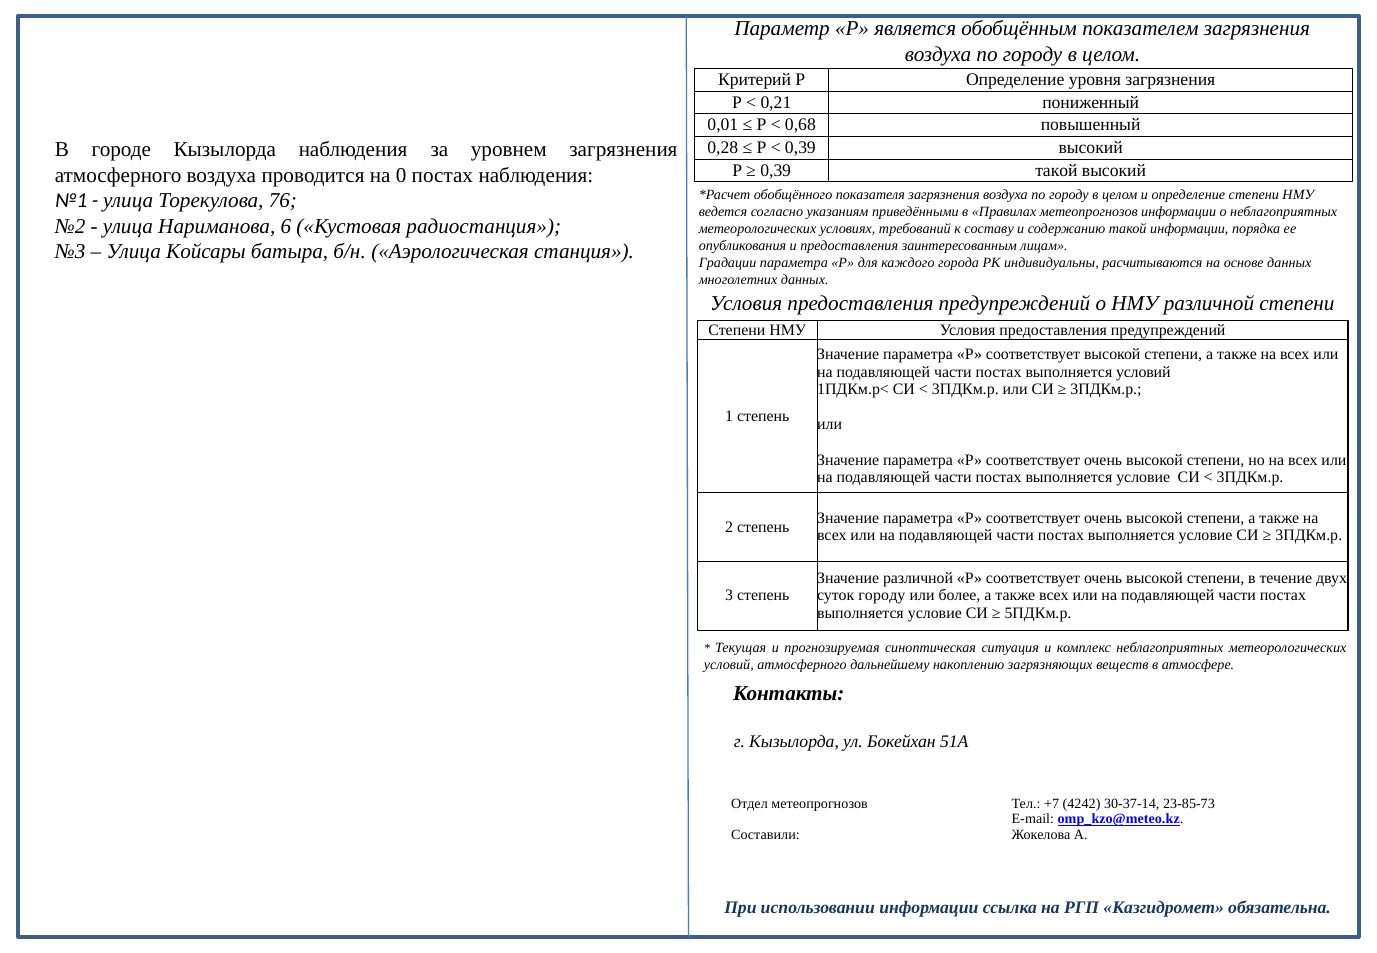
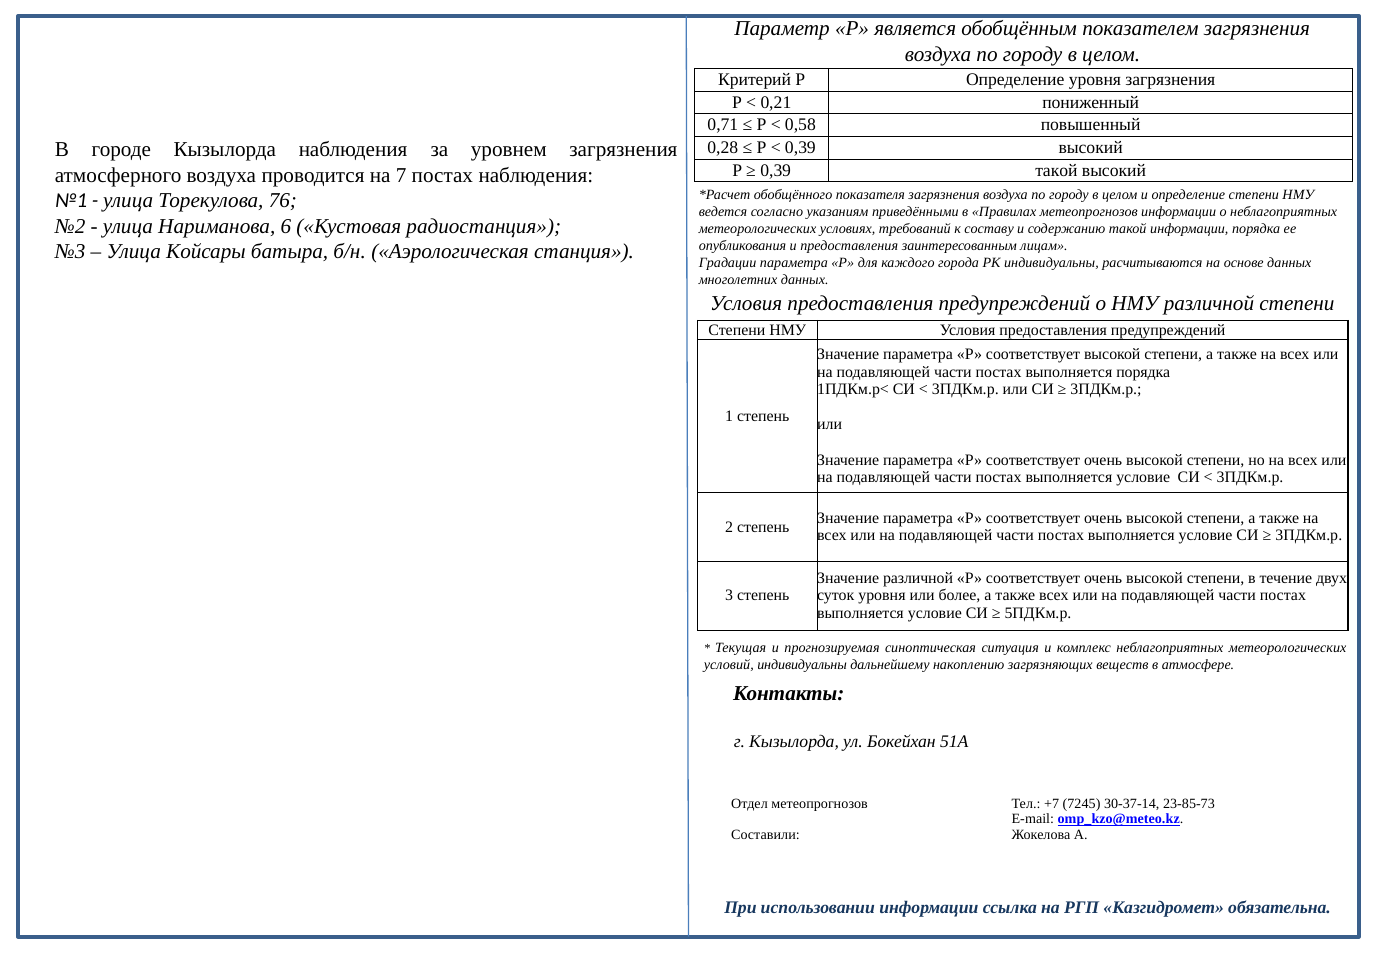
0,01: 0,01 -> 0,71 (723, 125)
0,68: 0,68 -> 0,58 (800, 125)
0: 0 -> 7 (401, 175)
выполняется условий: условий -> порядка (1143, 372)
суток городу: городу -> уровня (882, 596)
условий атмосферного: атмосферного -> индивидуальны (802, 665)
4242: 4242 -> 7245 (1082, 804)
